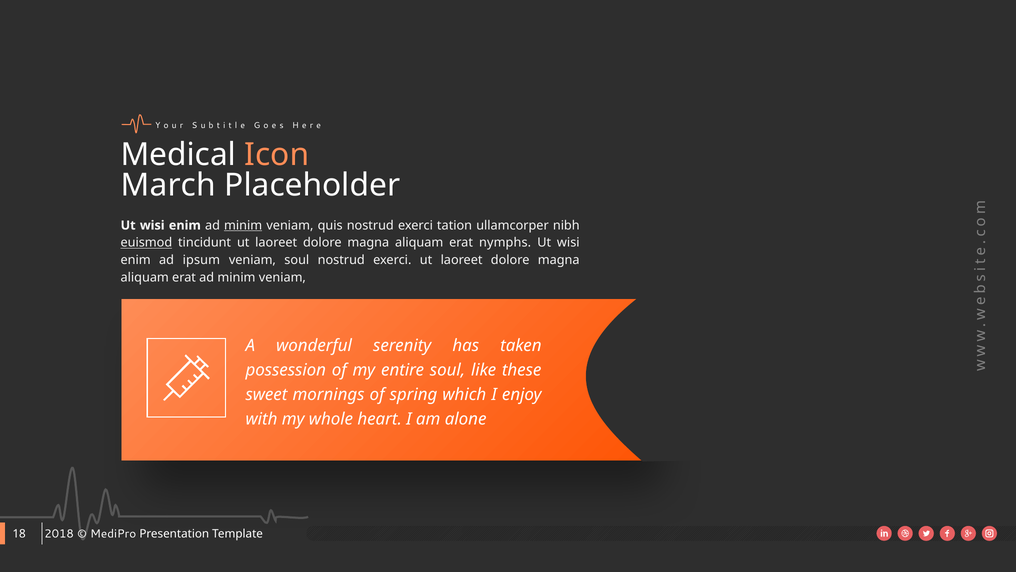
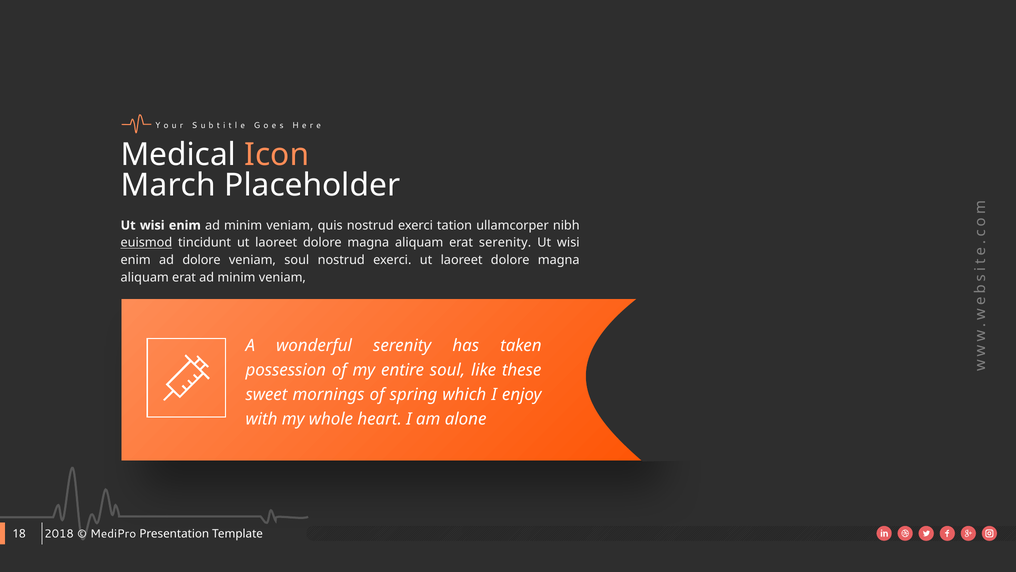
minim underline: present -> none (243, 225)
erat nymphs: nymphs -> serenity (505, 243)
ad ipsum: ipsum -> dolore (201, 260)
